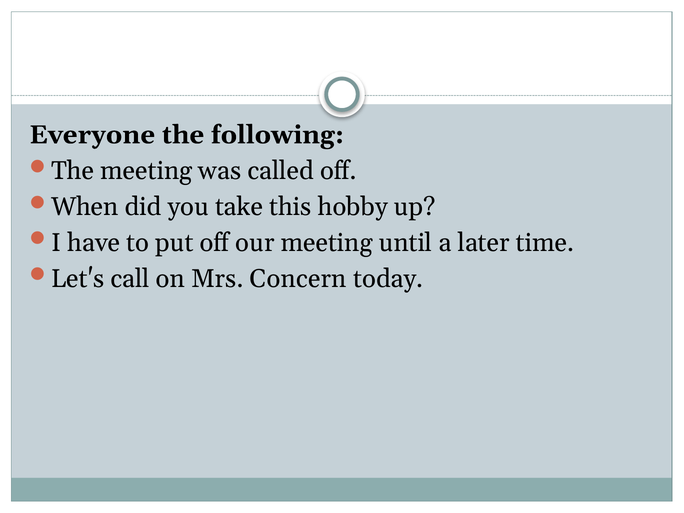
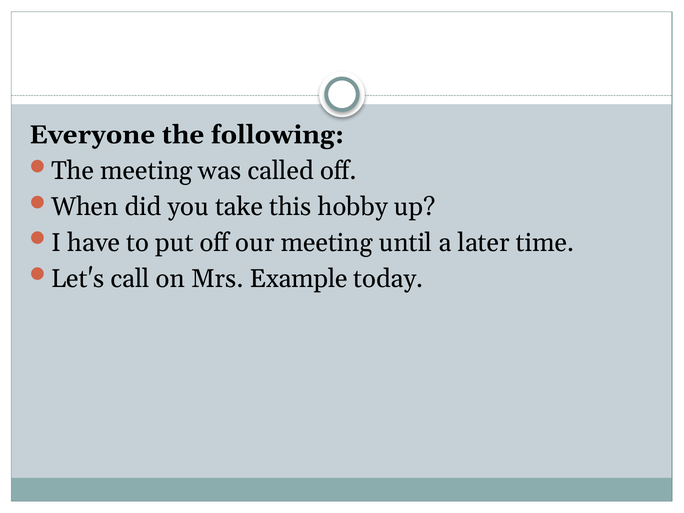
Concern: Concern -> Example (299, 279)
